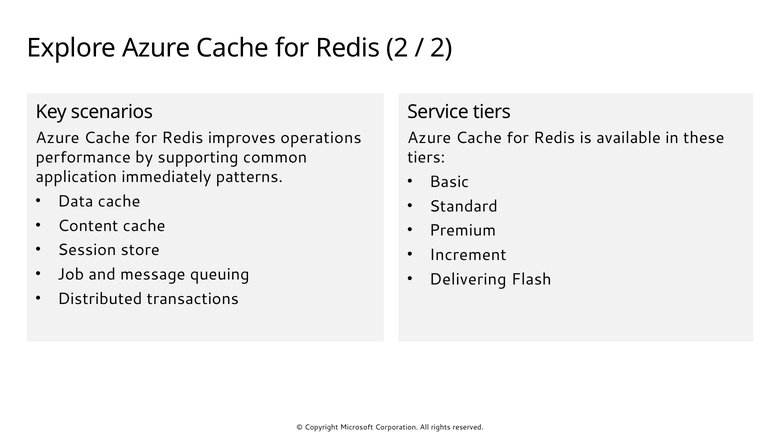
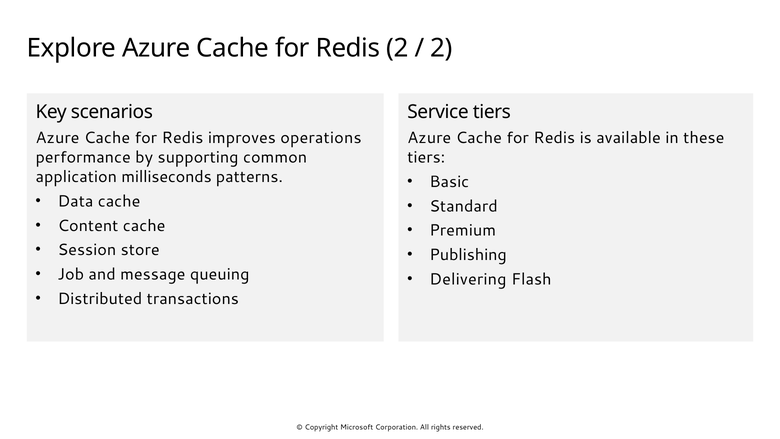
immediately: immediately -> milliseconds (166, 177)
Increment: Increment -> Publishing (468, 255)
